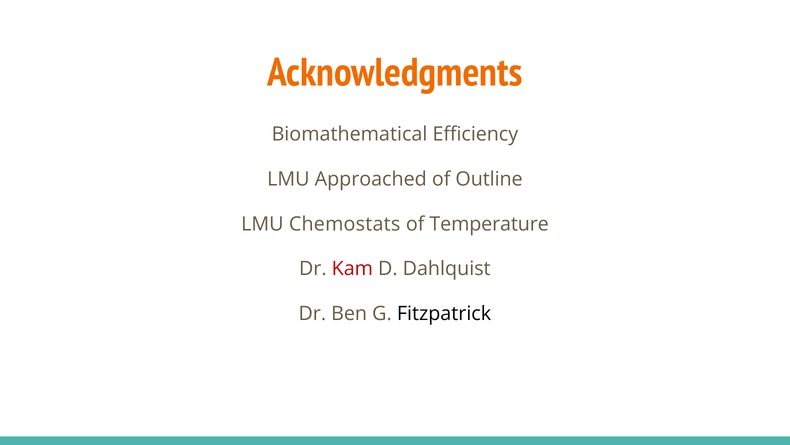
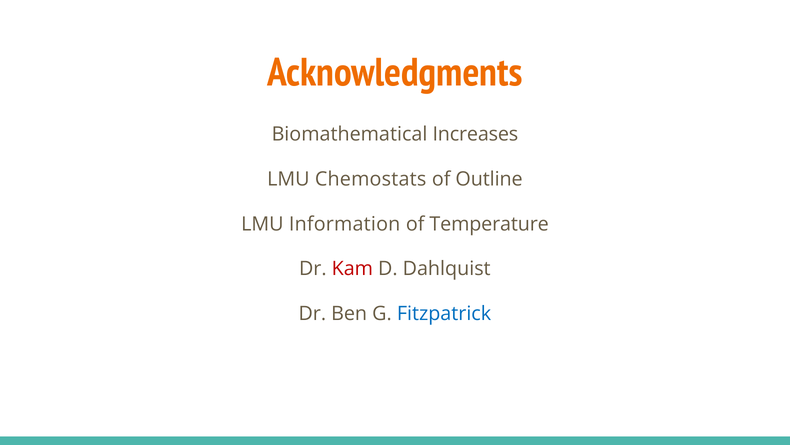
Efficiency: Efficiency -> Increases (475, 134)
Approached: Approached -> Chemostats (371, 179)
Chemostats: Chemostats -> Information (345, 224)
Fitzpatrick colour: black -> blue (444, 313)
